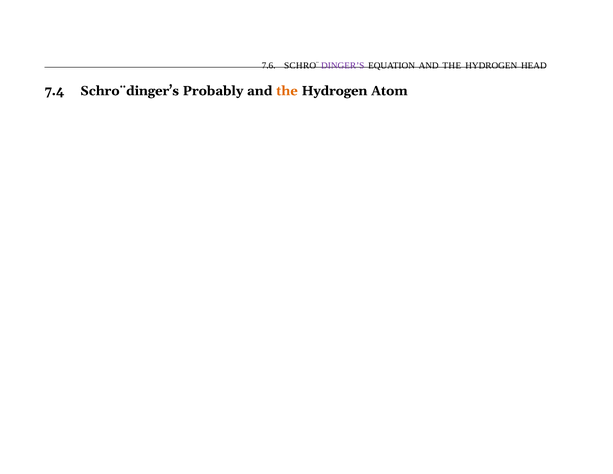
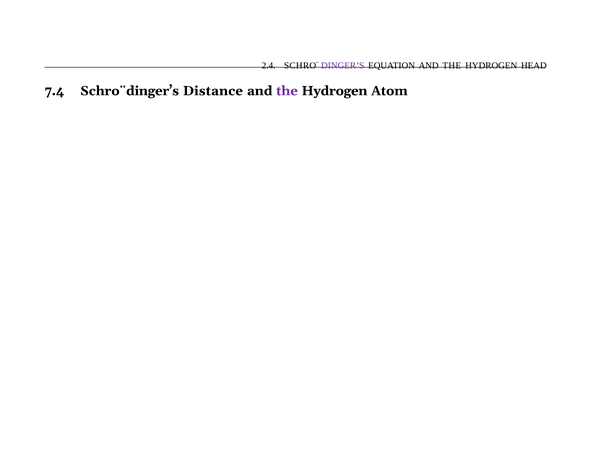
7.6: 7.6 -> 2.4 (269, 66)
Probably: Probably -> Distance (213, 91)
the colour: orange -> purple (287, 91)
